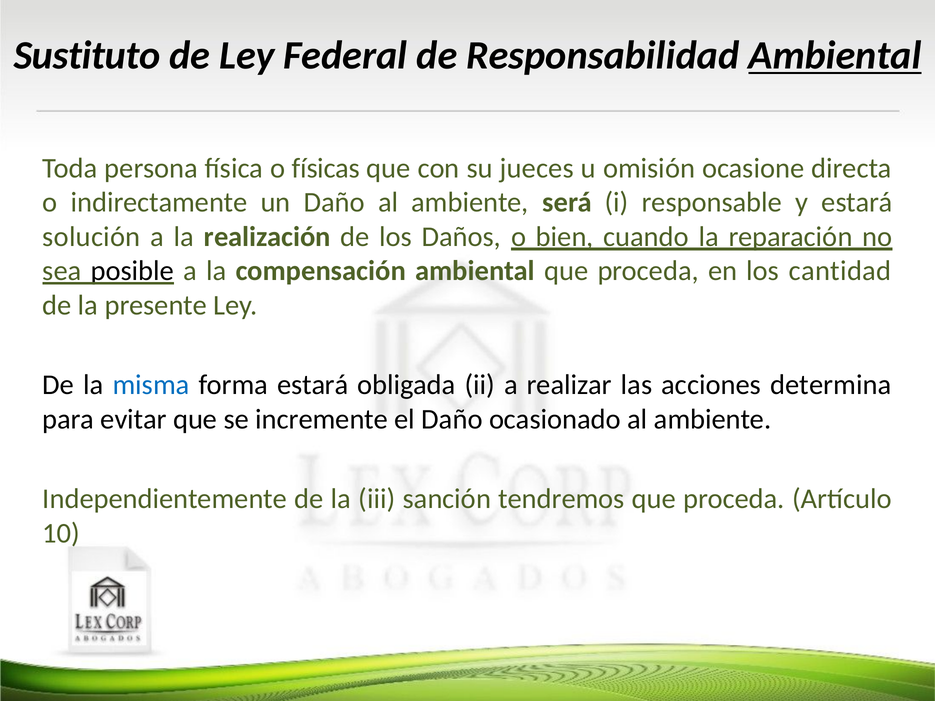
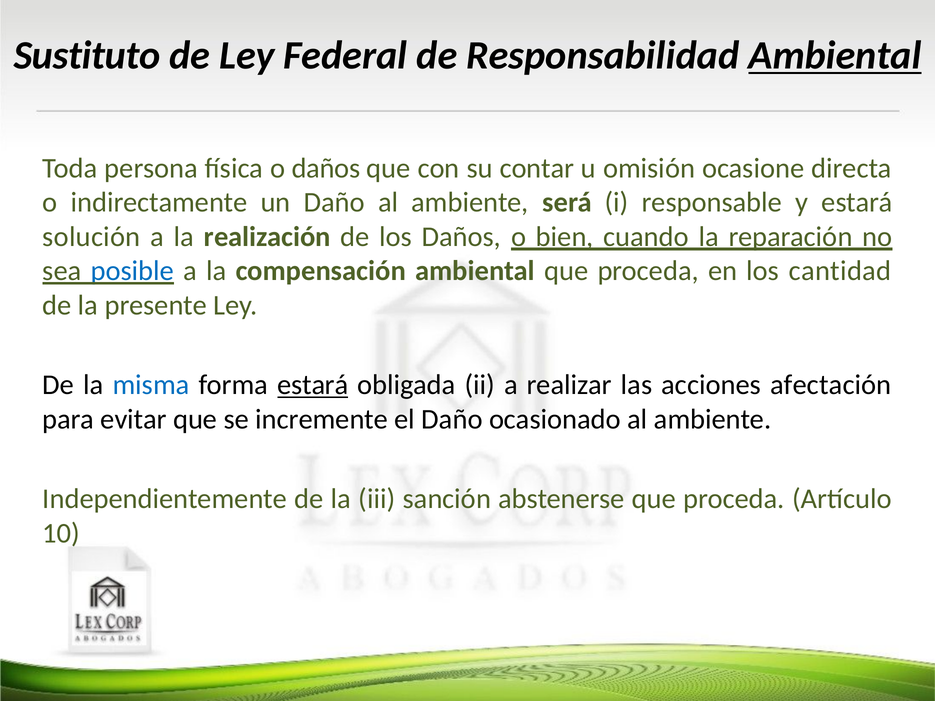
o físicas: físicas -> daños (326, 168)
jueces: jueces -> contar (537, 168)
posible colour: black -> blue (132, 271)
estará underline: none -> present (313, 385)
determina: determina -> afectación (831, 385)
tendremos: tendremos -> abstenerse (561, 499)
